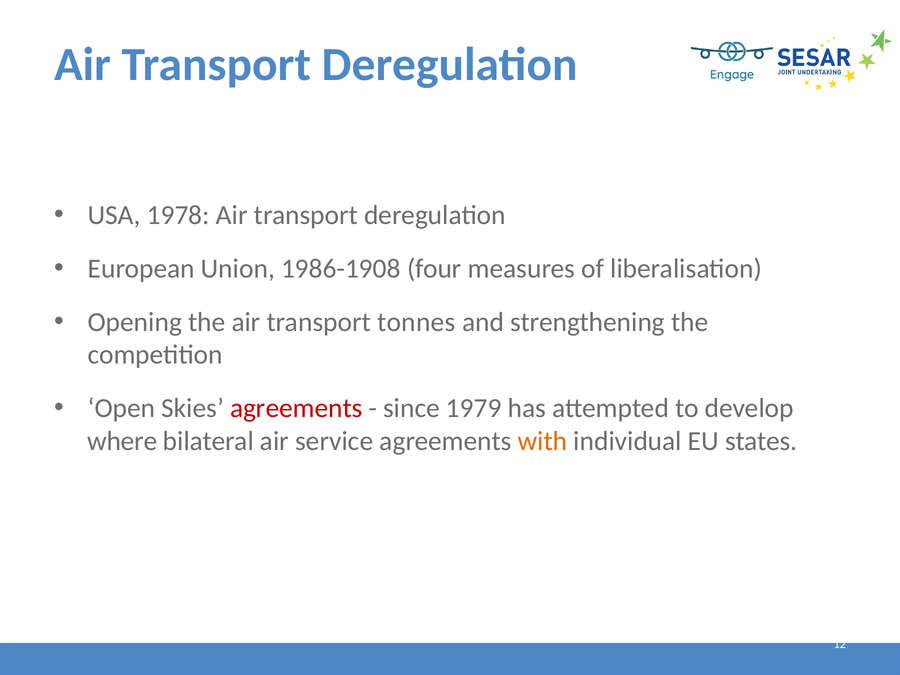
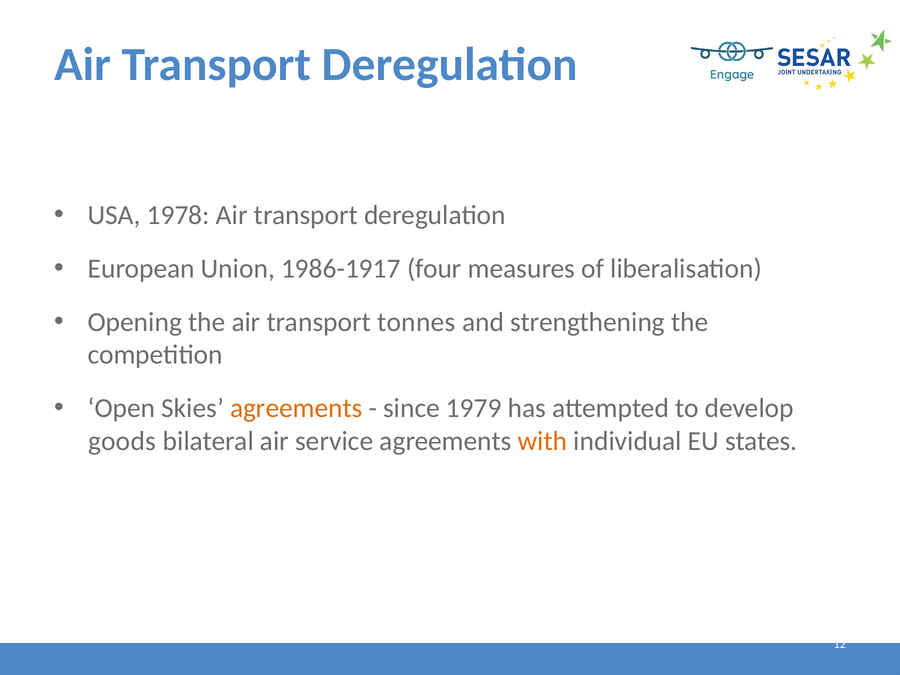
1986-1908: 1986-1908 -> 1986-1917 (341, 269)
agreements colour: red -> orange (296, 408)
where: where -> goods (122, 441)
